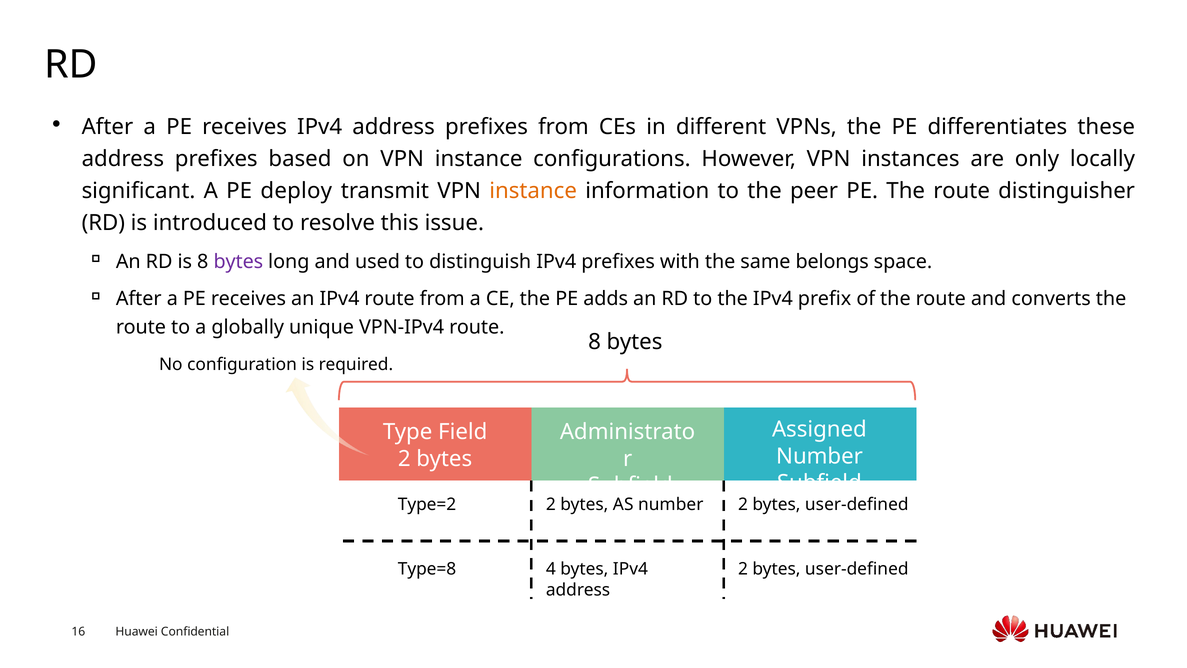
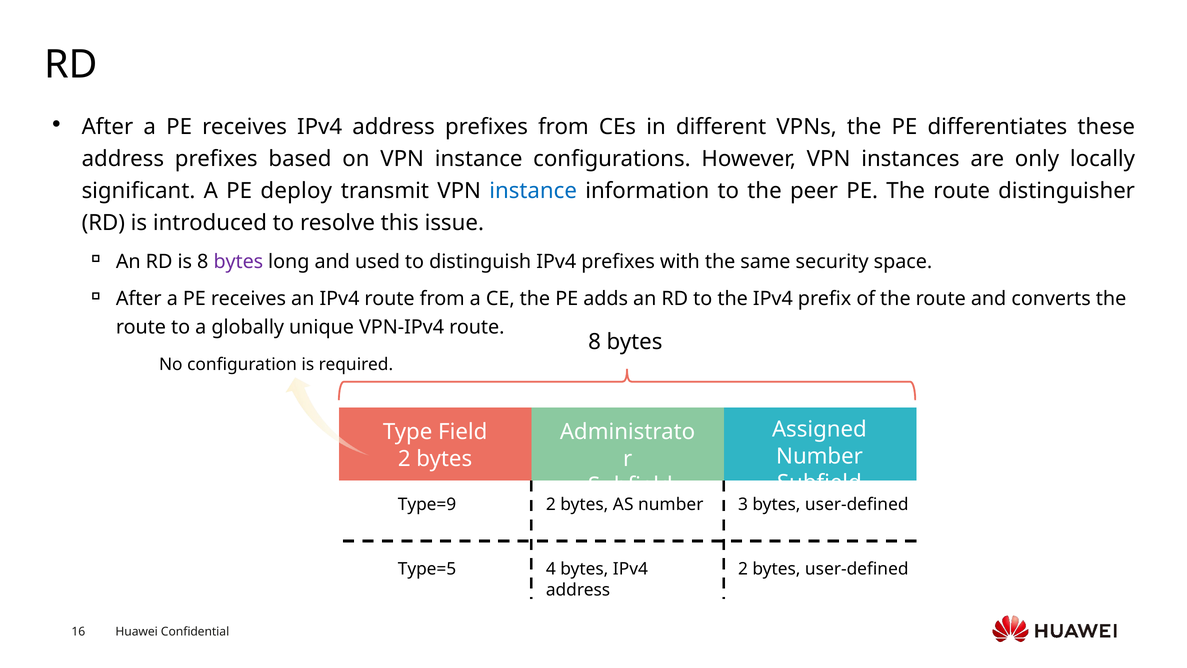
instance colour: orange -> blue (533, 191)
belongs: belongs -> security (832, 261)
Type=2: Type=2 -> Type=9 (427, 505)
number 2: 2 -> 3 (743, 505)
Type=8: Type=8 -> Type=5 (427, 569)
